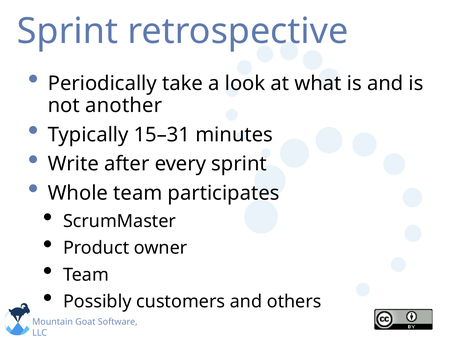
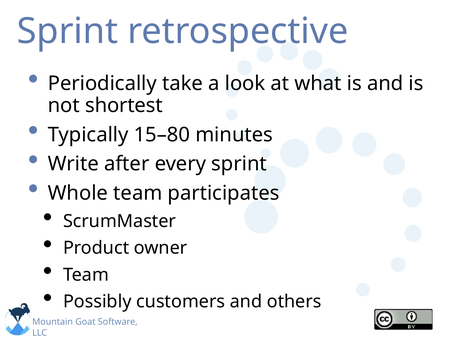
another: another -> shortest (124, 105)
15–31: 15–31 -> 15–80 (162, 134)
